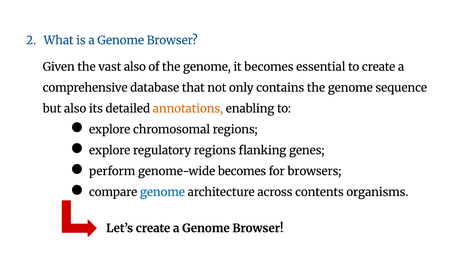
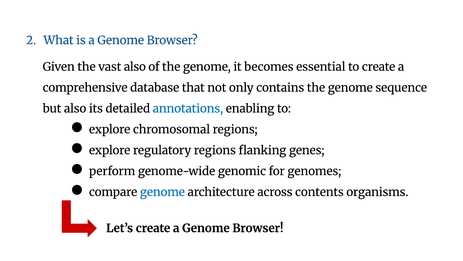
annotations colour: orange -> blue (188, 108)
genome-wide becomes: becomes -> genomic (242, 171)
browsers: browsers -> genomes (314, 171)
